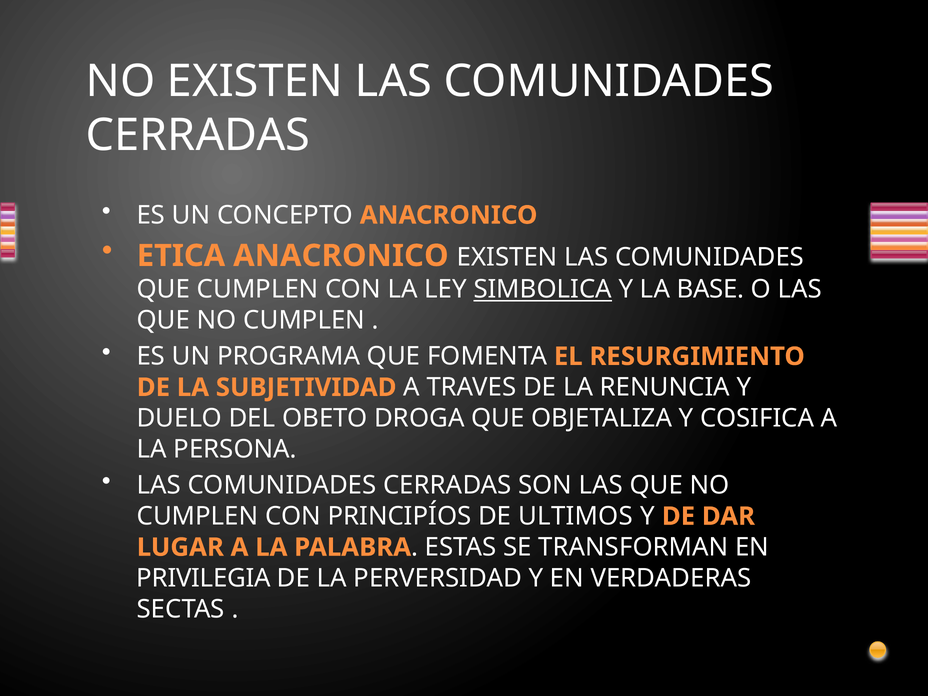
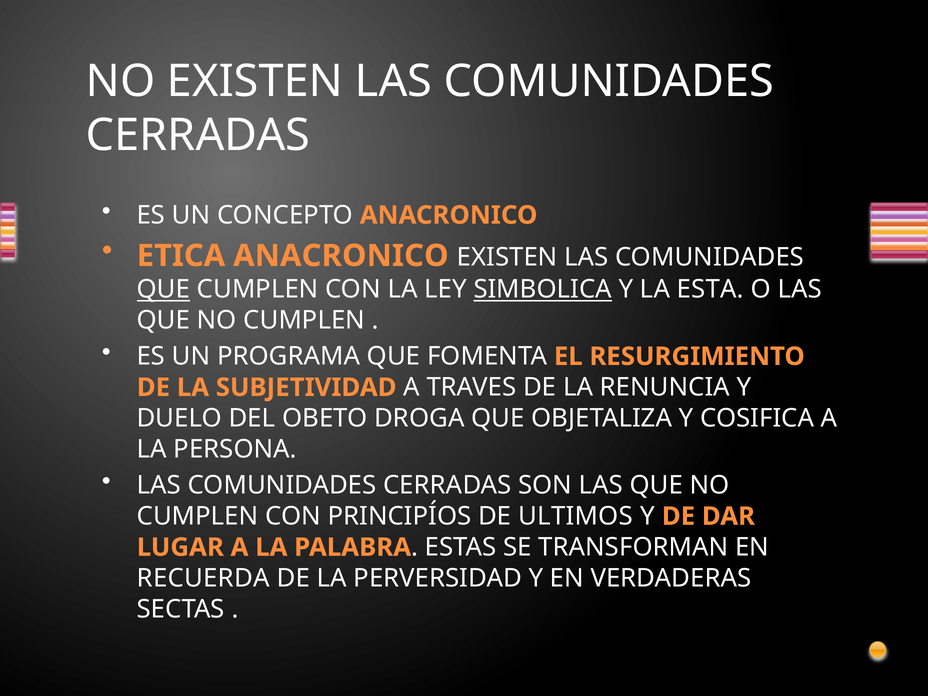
QUE underline: none -> present (163, 289)
BASE: BASE -> ESTA (710, 289)
PRIVILEGIA: PRIVILEGIA -> RECUERDA (203, 578)
